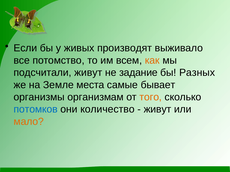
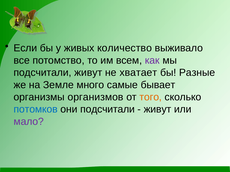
производят: производят -> количество (125, 48)
как colour: orange -> purple (152, 61)
задание: задание -> хватает (138, 73)
Разных: Разных -> Разные (197, 73)
места: места -> много (90, 85)
организмам: организмам -> организмов (95, 97)
они количество: количество -> подсчитали (108, 110)
мало colour: orange -> purple (29, 122)
